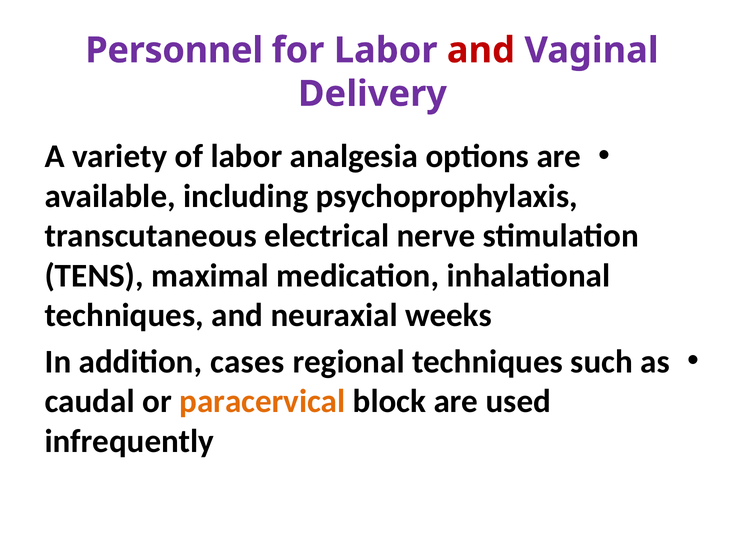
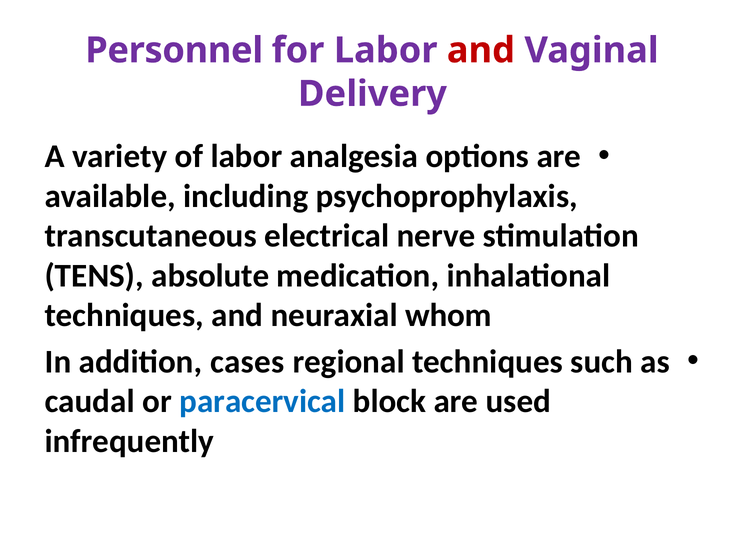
maximal: maximal -> absolute (210, 276)
weeks: weeks -> whom (449, 315)
paracervical colour: orange -> blue (262, 401)
